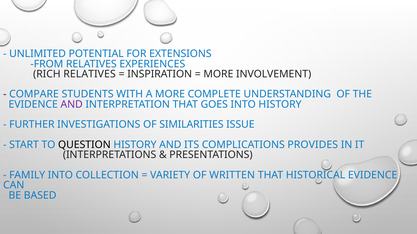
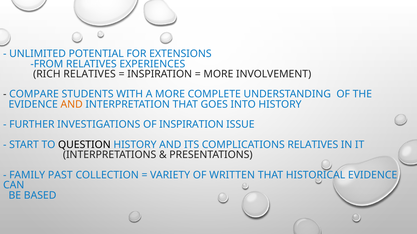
AND colour: purple -> orange (72, 105)
OF SIMILARITIES: SIMILARITIES -> INSPIRATION (191, 125)
COMPLICATIONS PROVIDES: PROVIDES -> RELATIVES (313, 145)
FAMILY INTO: INTO -> PAST (60, 176)
